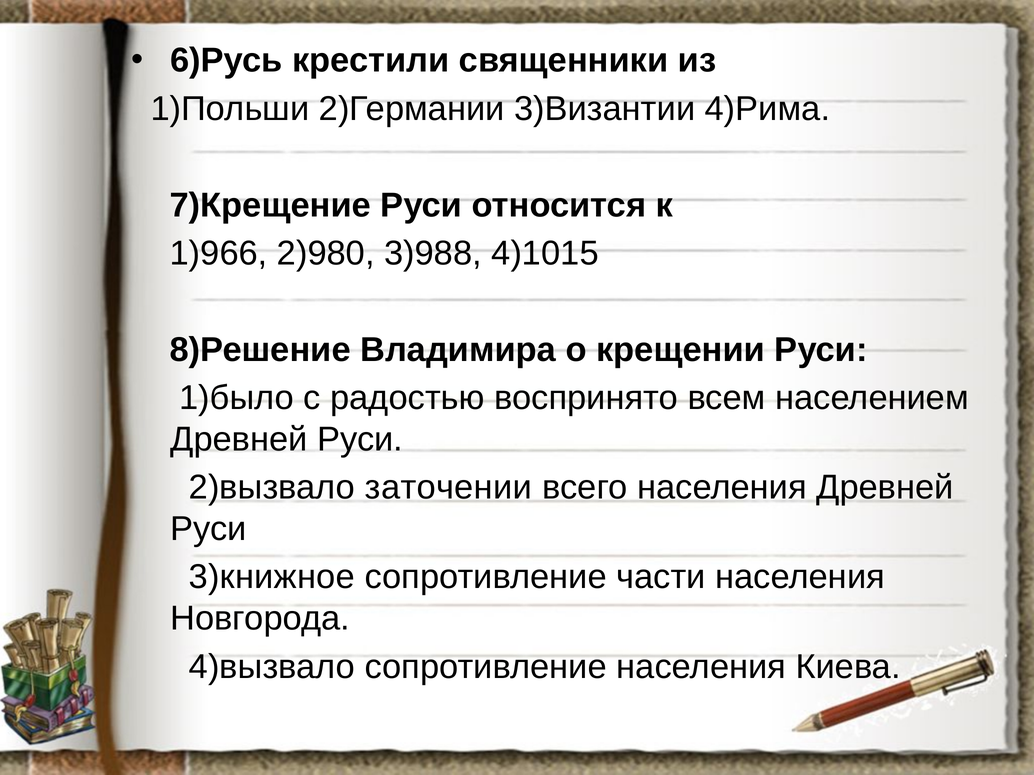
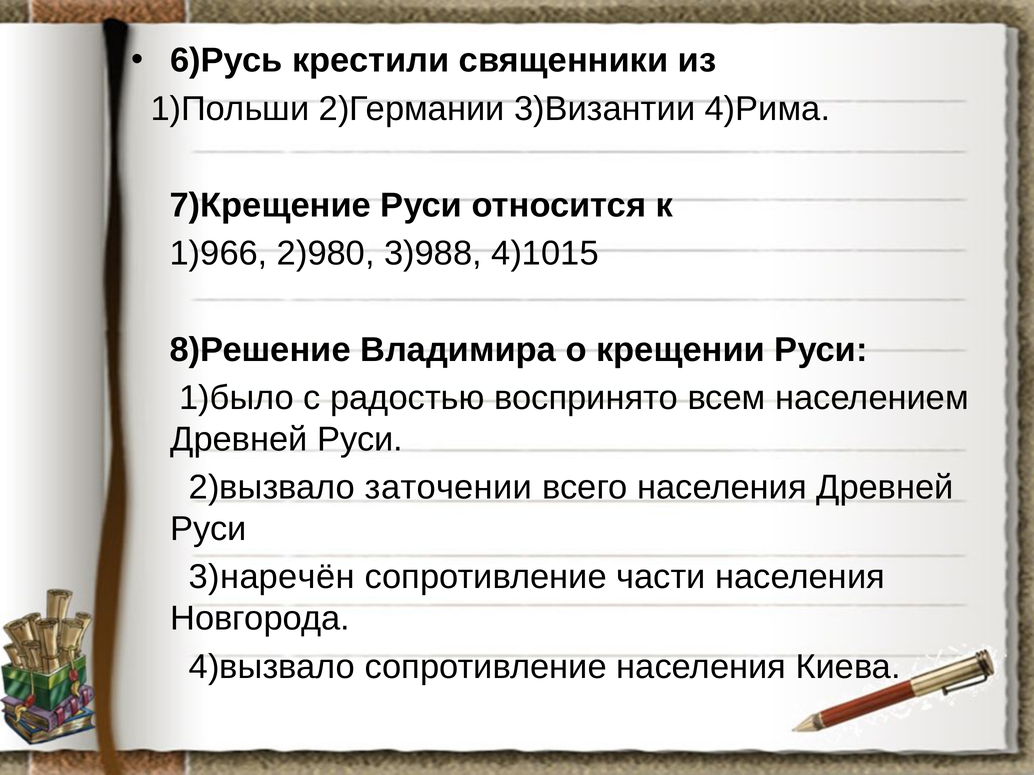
3)книжное: 3)книжное -> 3)наречён (272, 577)
